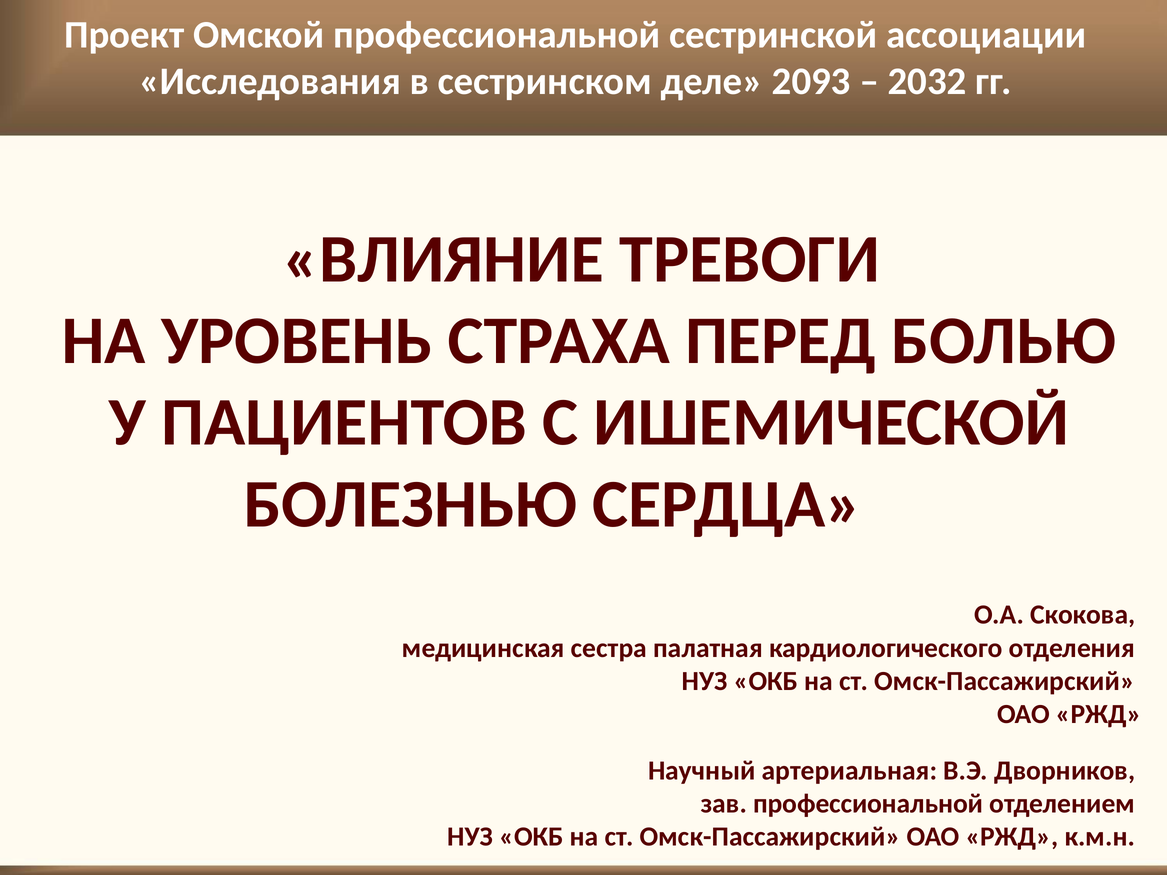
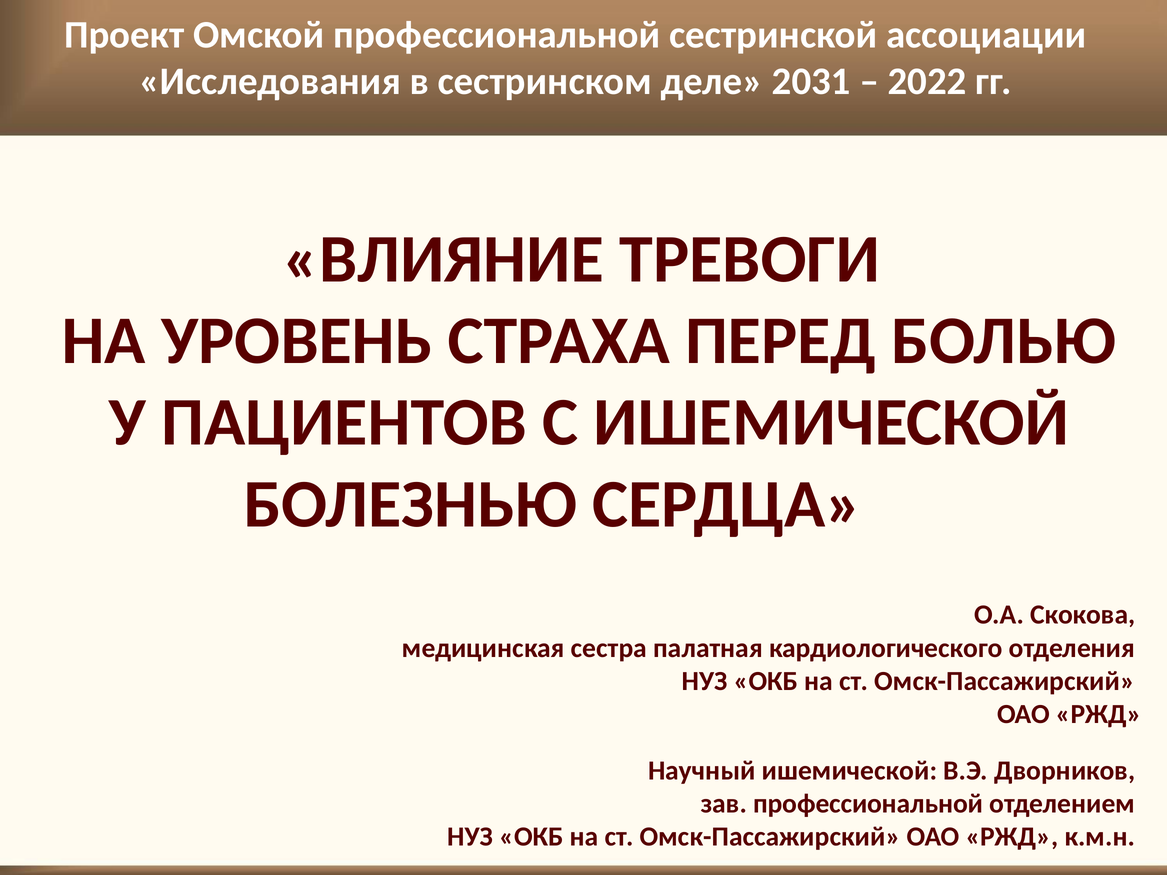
2093: 2093 -> 2031 (811, 81)
2032: 2032 -> 2022 (927, 81)
Научный артериальная: артериальная -> ишемической (849, 771)
